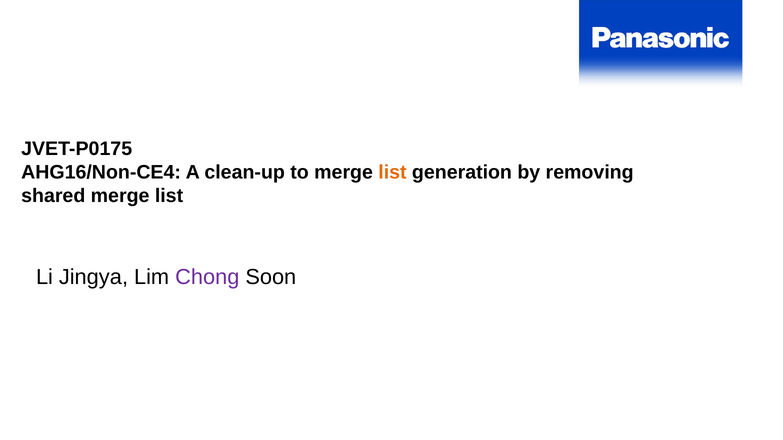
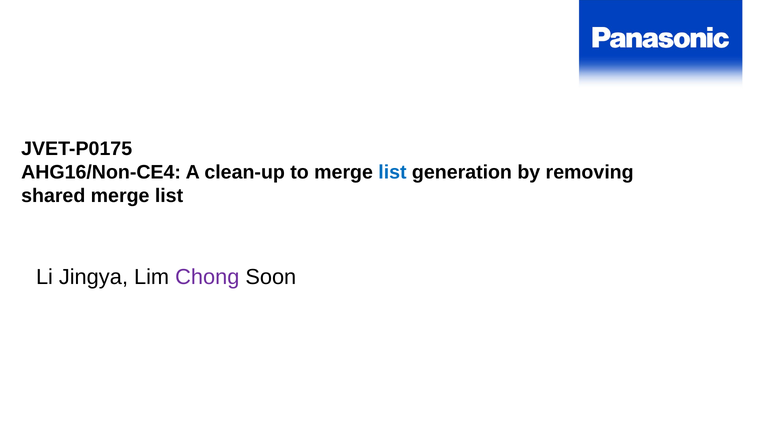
list colour: orange -> blue (392, 172)
